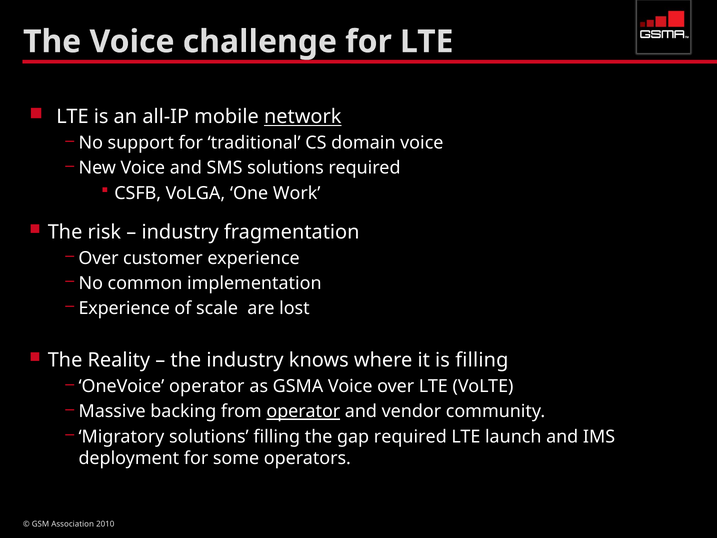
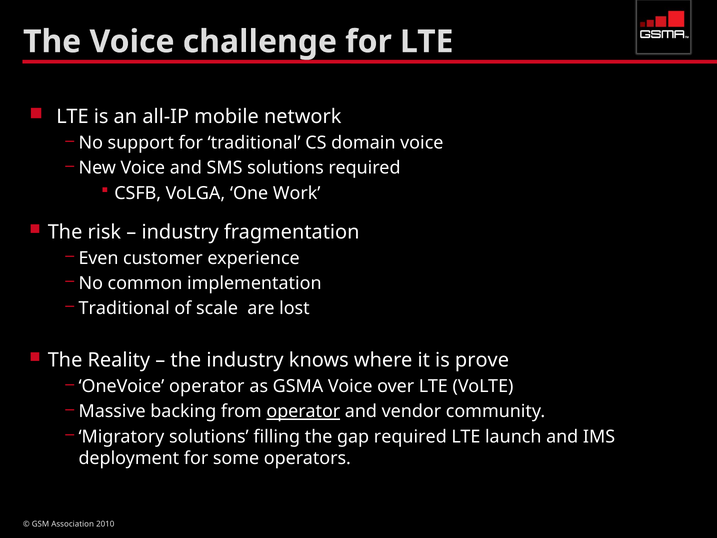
network underline: present -> none (303, 117)
Over: Over -> Even (98, 258)
Experience: Experience -> Traditional (124, 308)
is filling: filling -> prove (482, 360)
